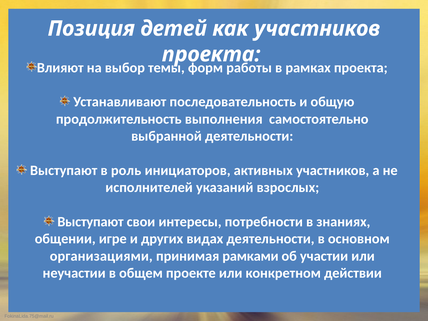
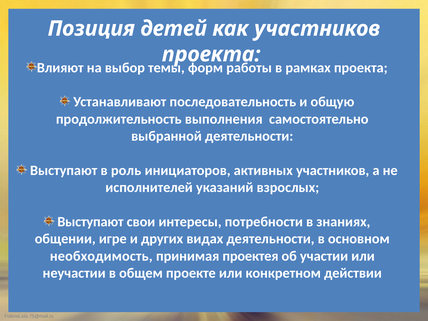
организациями: организациями -> необходимость (101, 256)
рамками: рамками -> проектея (250, 256)
